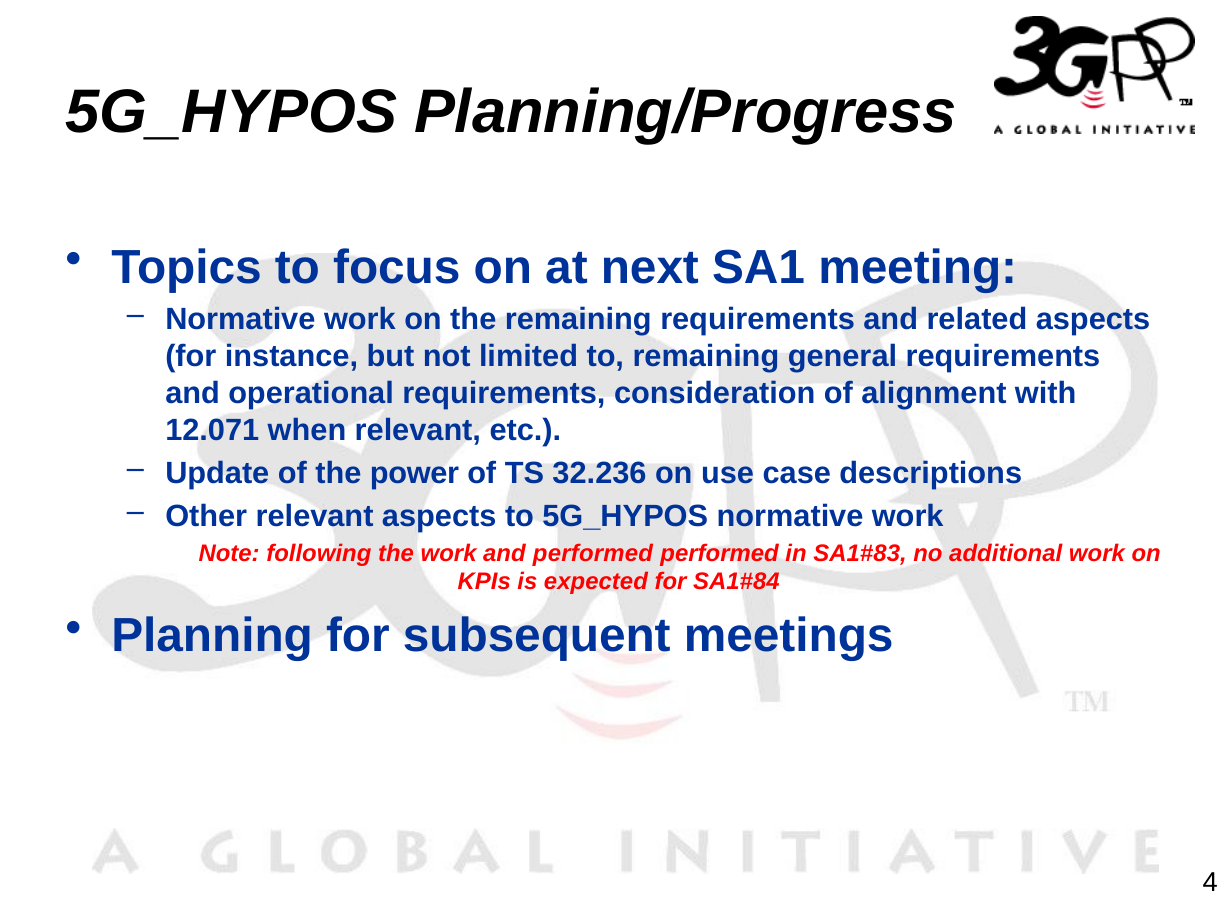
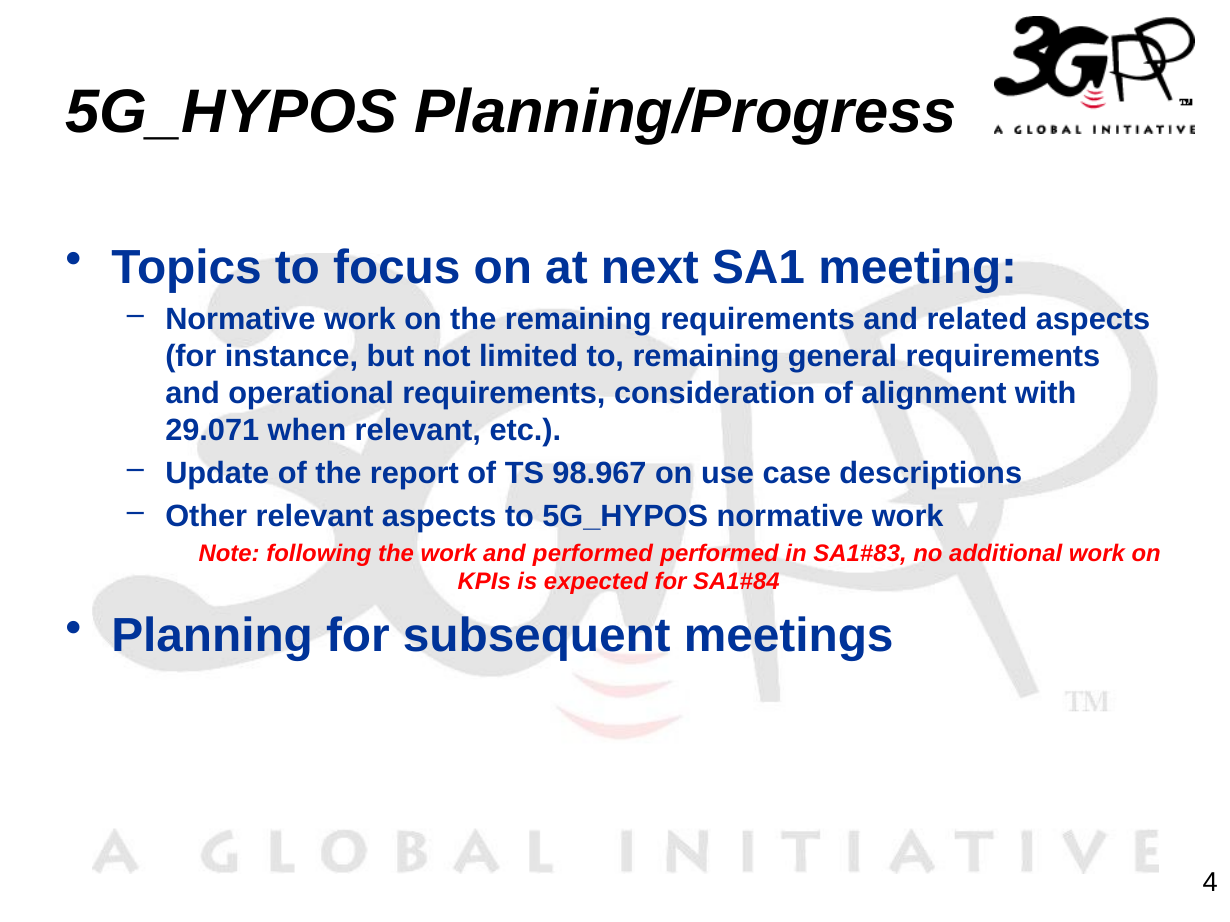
12.071: 12.071 -> 29.071 (212, 430)
power: power -> report (414, 473)
32.236: 32.236 -> 98.967 (600, 473)
